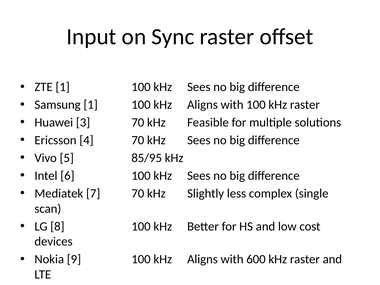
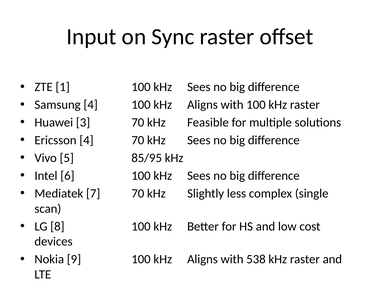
Samsung 1: 1 -> 4 (91, 105)
600: 600 -> 538 (256, 259)
